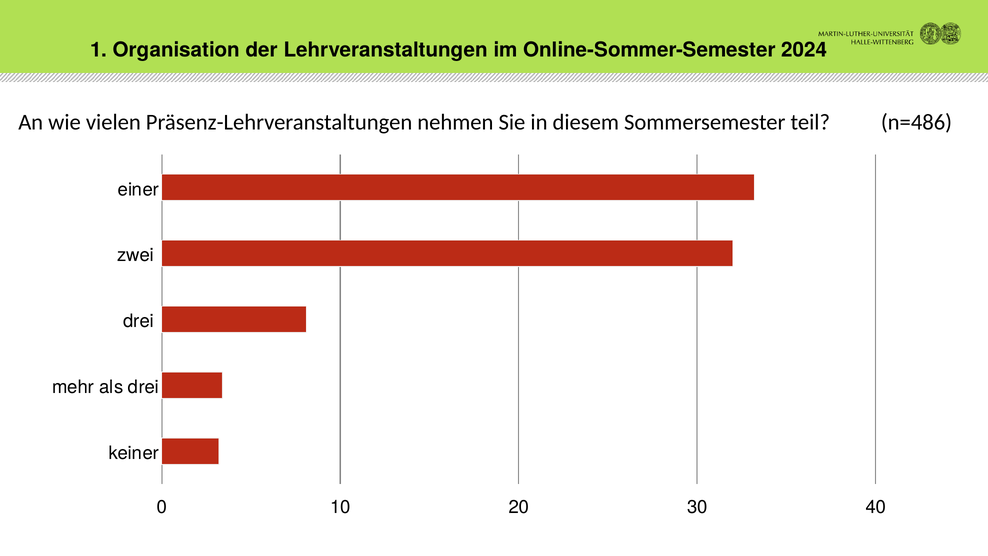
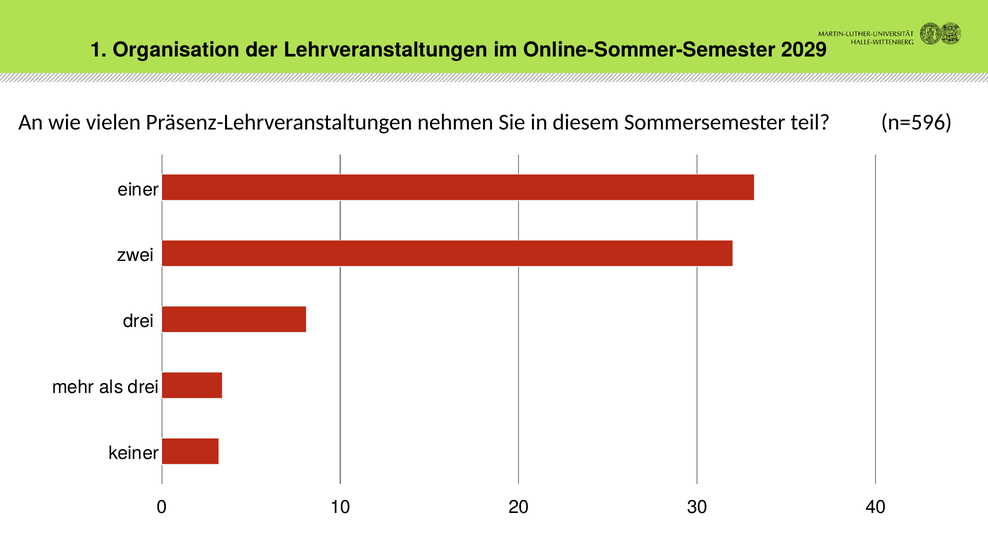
2024: 2024 -> 2029 (804, 50)
n=486: n=486 -> n=596 (916, 122)
